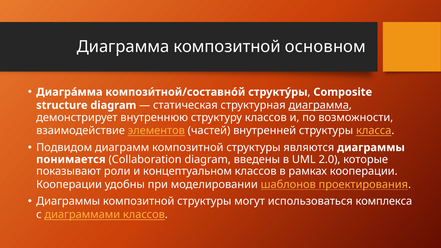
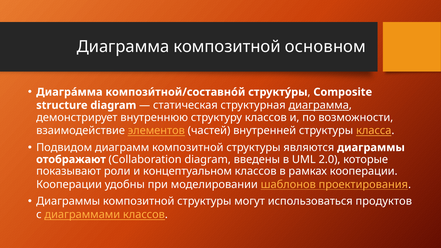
понимается: понимается -> отображают (71, 159)
комплекса: комплекса -> продуктов (384, 201)
